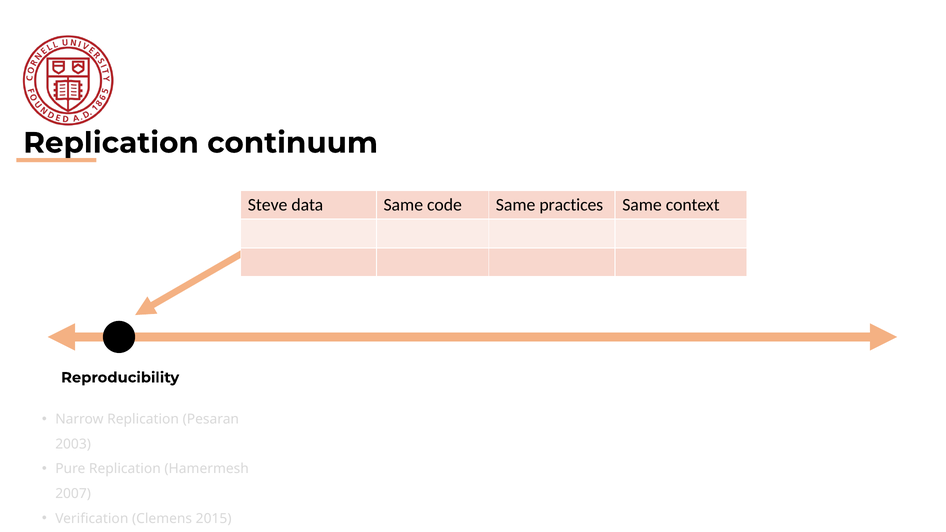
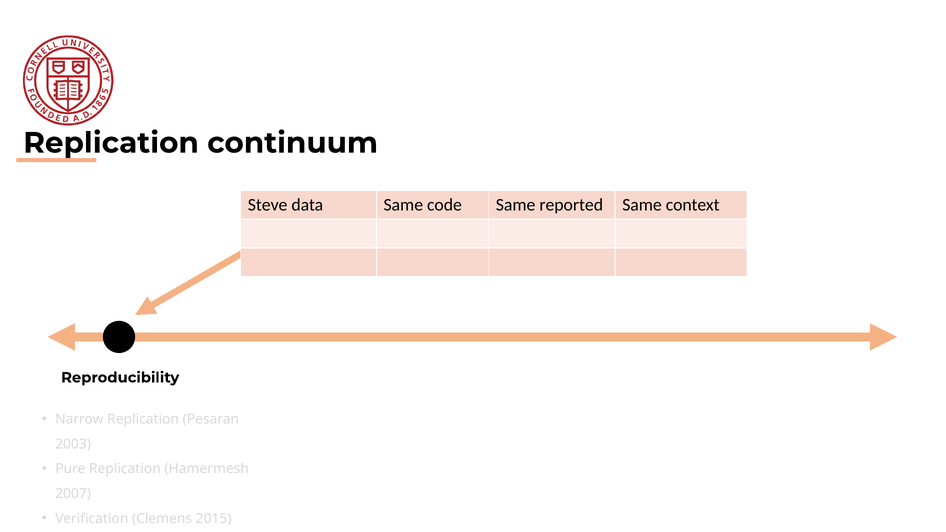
practices: practices -> reported (571, 205)
